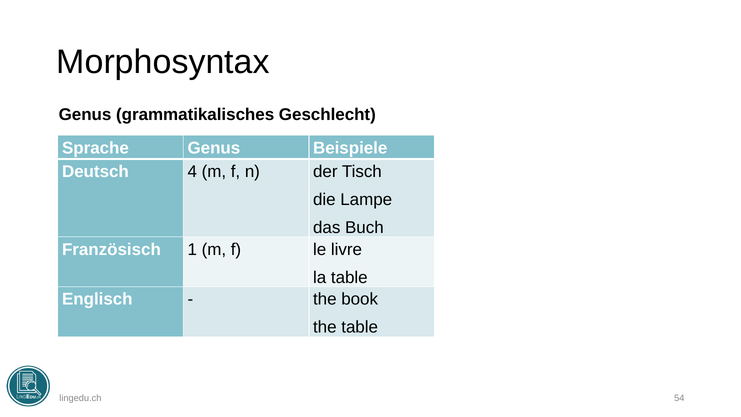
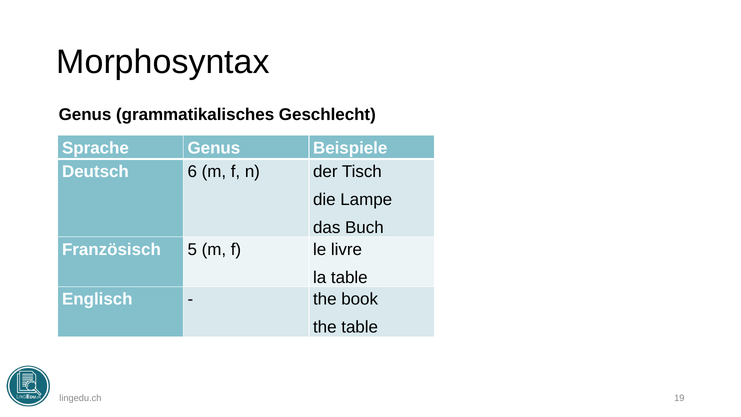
4: 4 -> 6 (192, 171)
1: 1 -> 5 (192, 249)
54: 54 -> 19 (679, 398)
